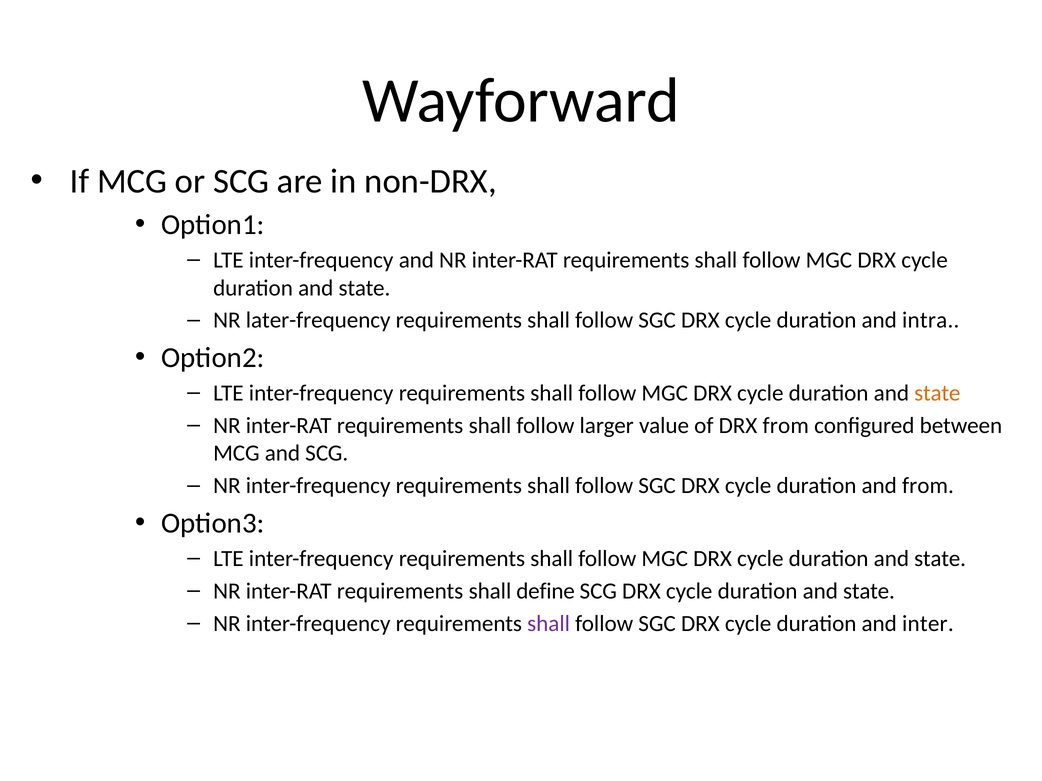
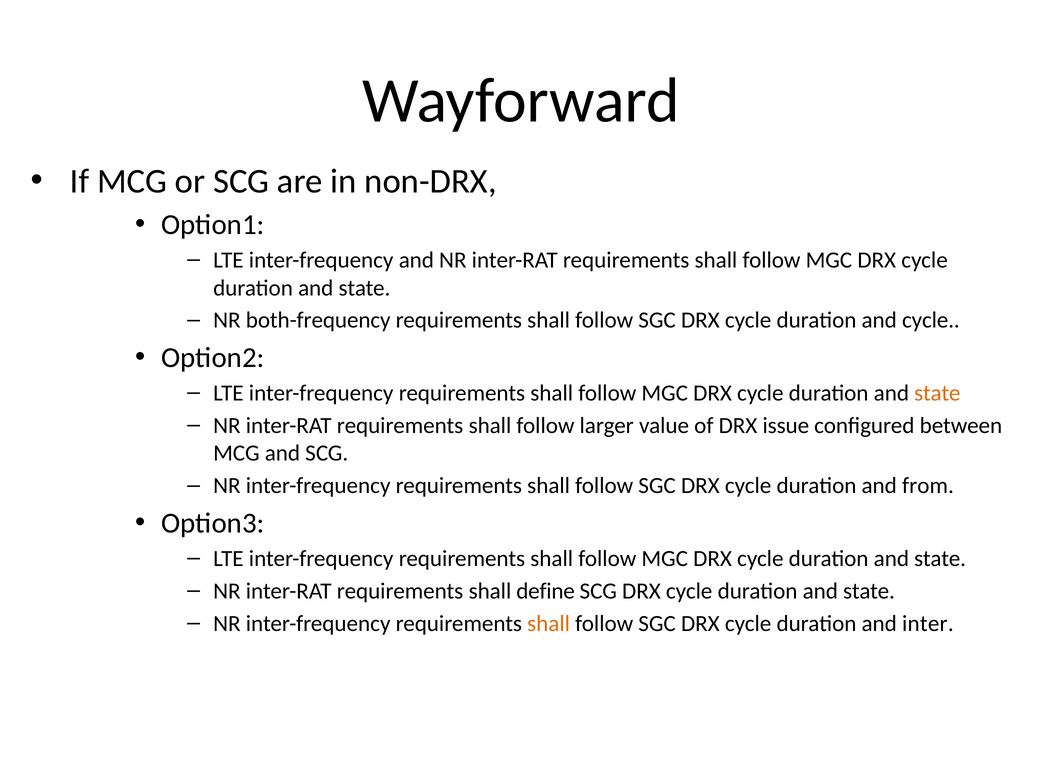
later-frequency: later-frequency -> both-frequency (318, 321)
and intra: intra -> cycle (931, 321)
DRX from: from -> issue (786, 426)
shall colour: purple -> orange (549, 624)
